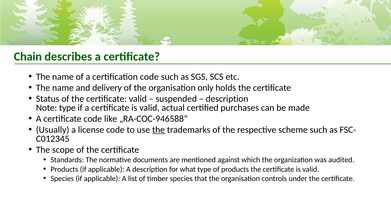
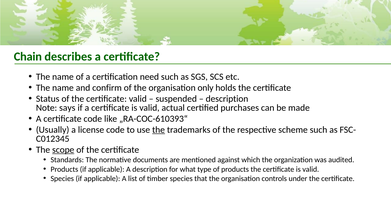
certification code: code -> need (149, 77)
delivery: delivery -> confirm (107, 88)
Note type: type -> says (67, 108)
„RA-COC-946588“: „RA-COC-946588“ -> „RA-COC-610393“ (153, 119)
scope underline: none -> present (63, 150)
